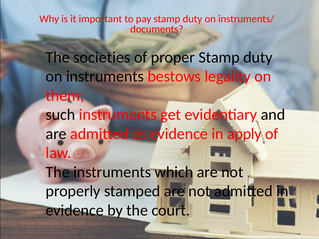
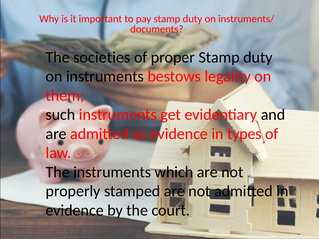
apply: apply -> types (244, 134)
